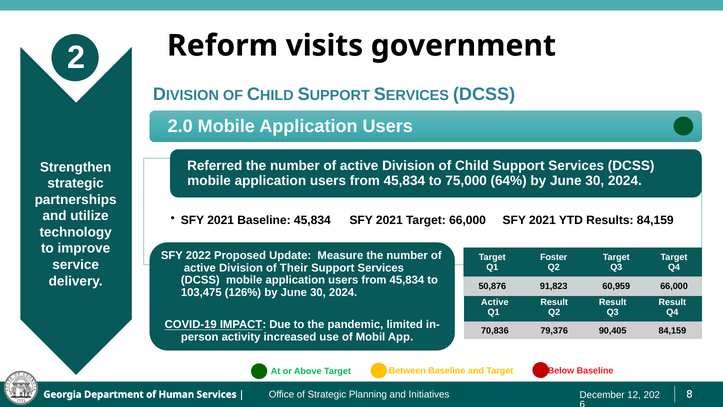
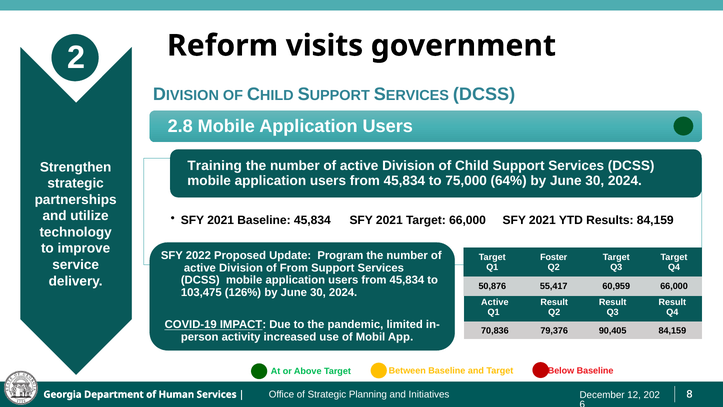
2.0: 2.0 -> 2.8 (180, 126)
Referred: Referred -> Training (215, 166)
Measure: Measure -> Program (340, 256)
of Their: Their -> From (294, 268)
91,823: 91,823 -> 55,417 (554, 286)
